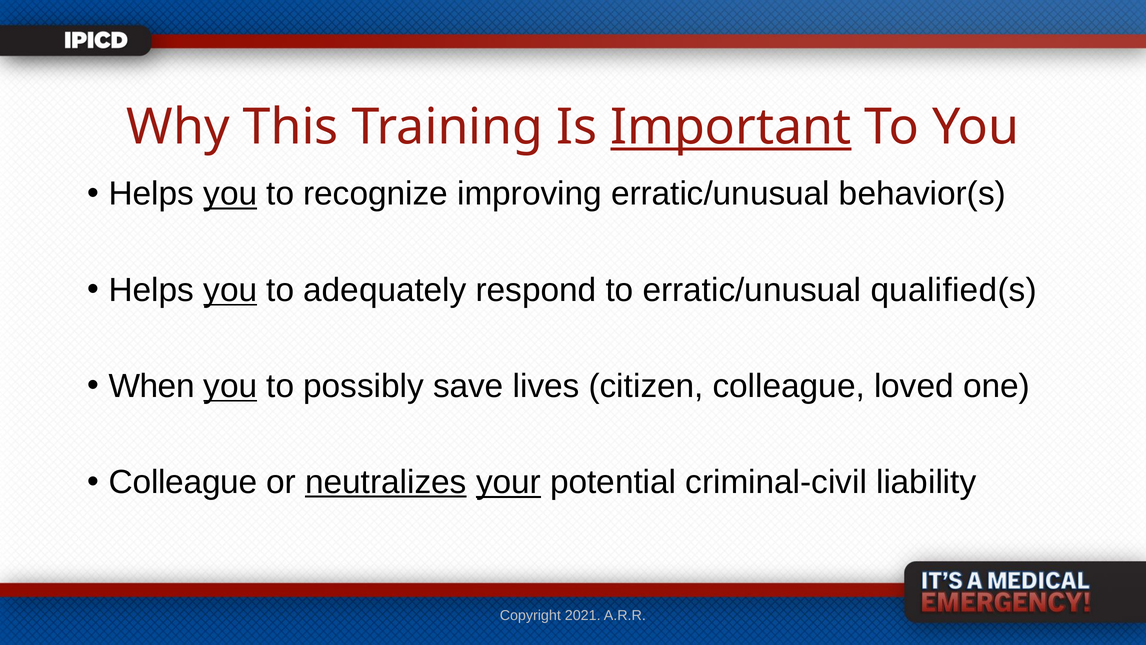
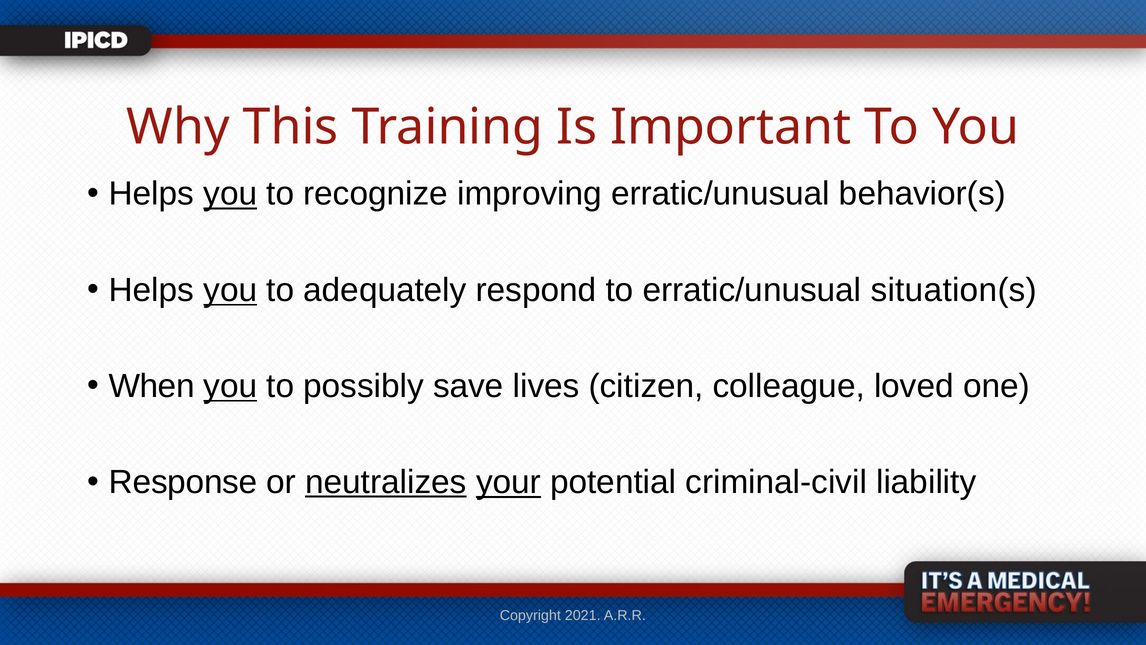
Important underline: present -> none (731, 127)
qualified(s: qualified(s -> situation(s (954, 290)
Colleague: Colleague -> Response (183, 482)
